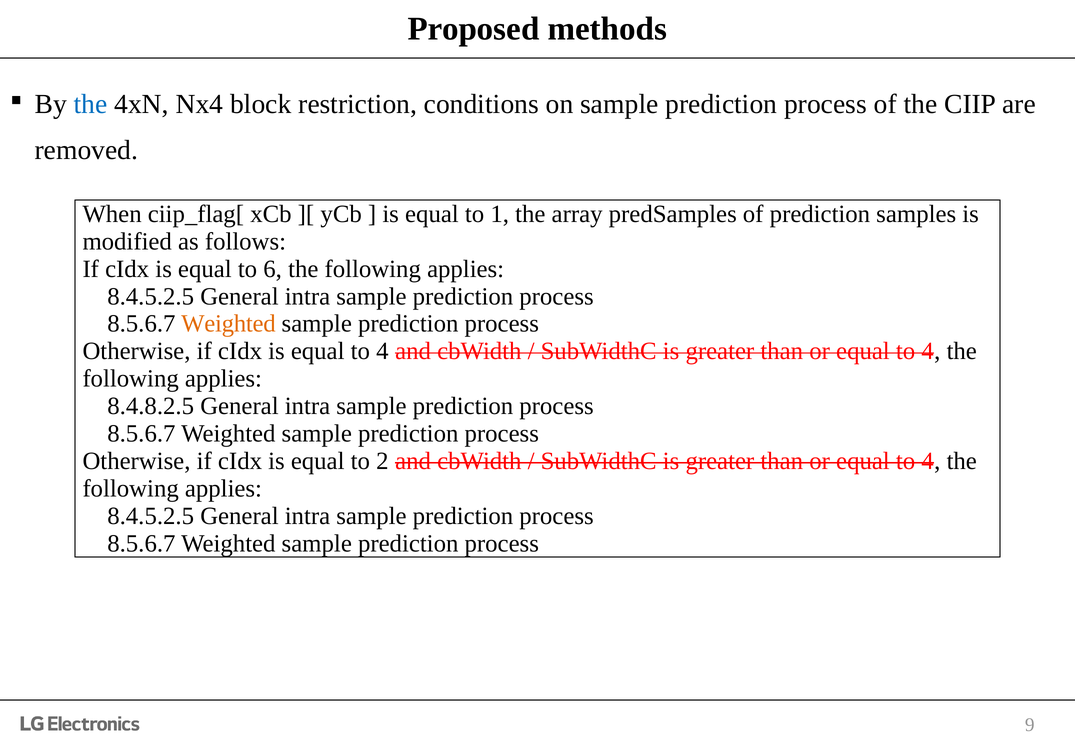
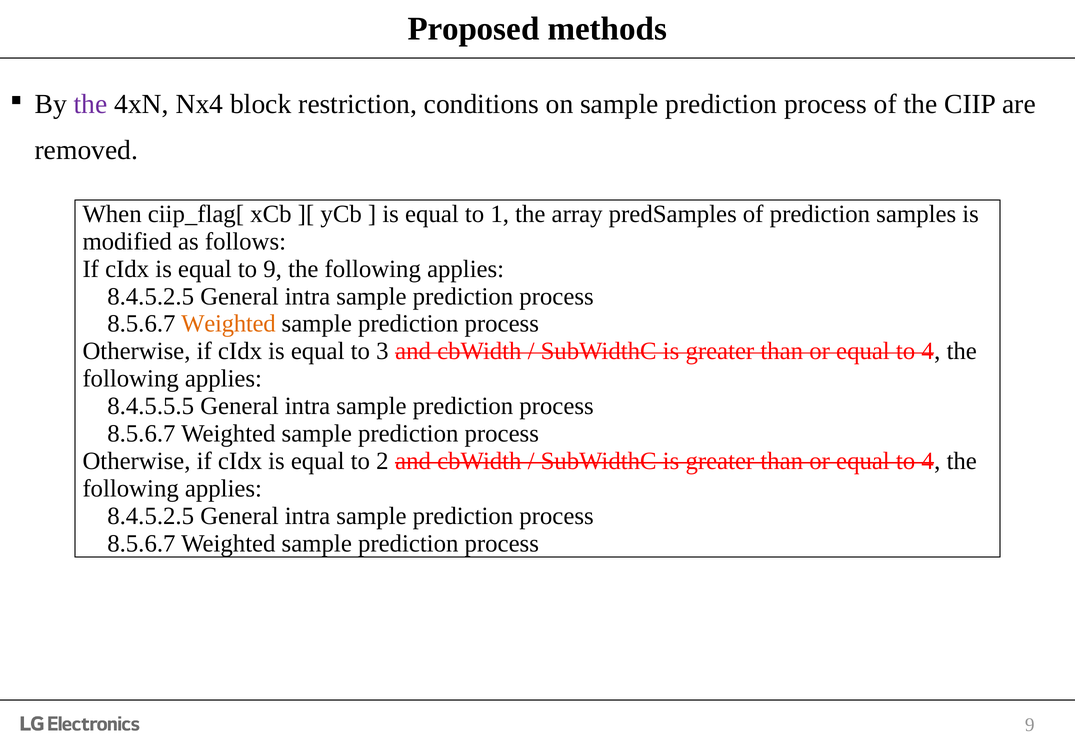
the colour: blue -> purple (91, 104)
to 6: 6 -> 9 (273, 269)
is equal to 4: 4 -> 3 (382, 351)
8.4.8.2.5: 8.4.8.2.5 -> 8.4.5.5.5 (151, 406)
